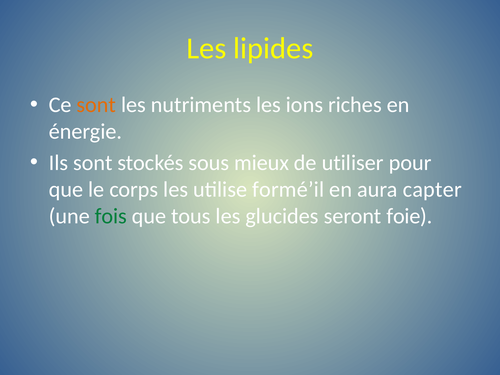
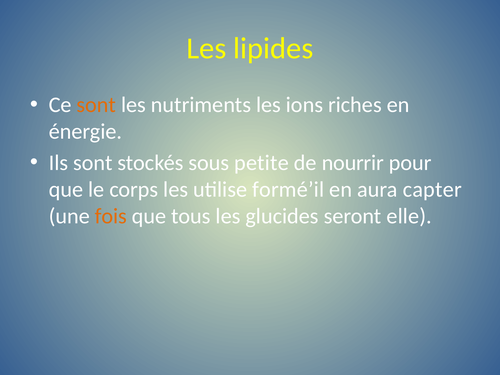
mieux: mieux -> petite (262, 163)
utiliser: utiliser -> nourrir (353, 163)
fois colour: green -> orange (111, 216)
foie: foie -> elle (409, 216)
